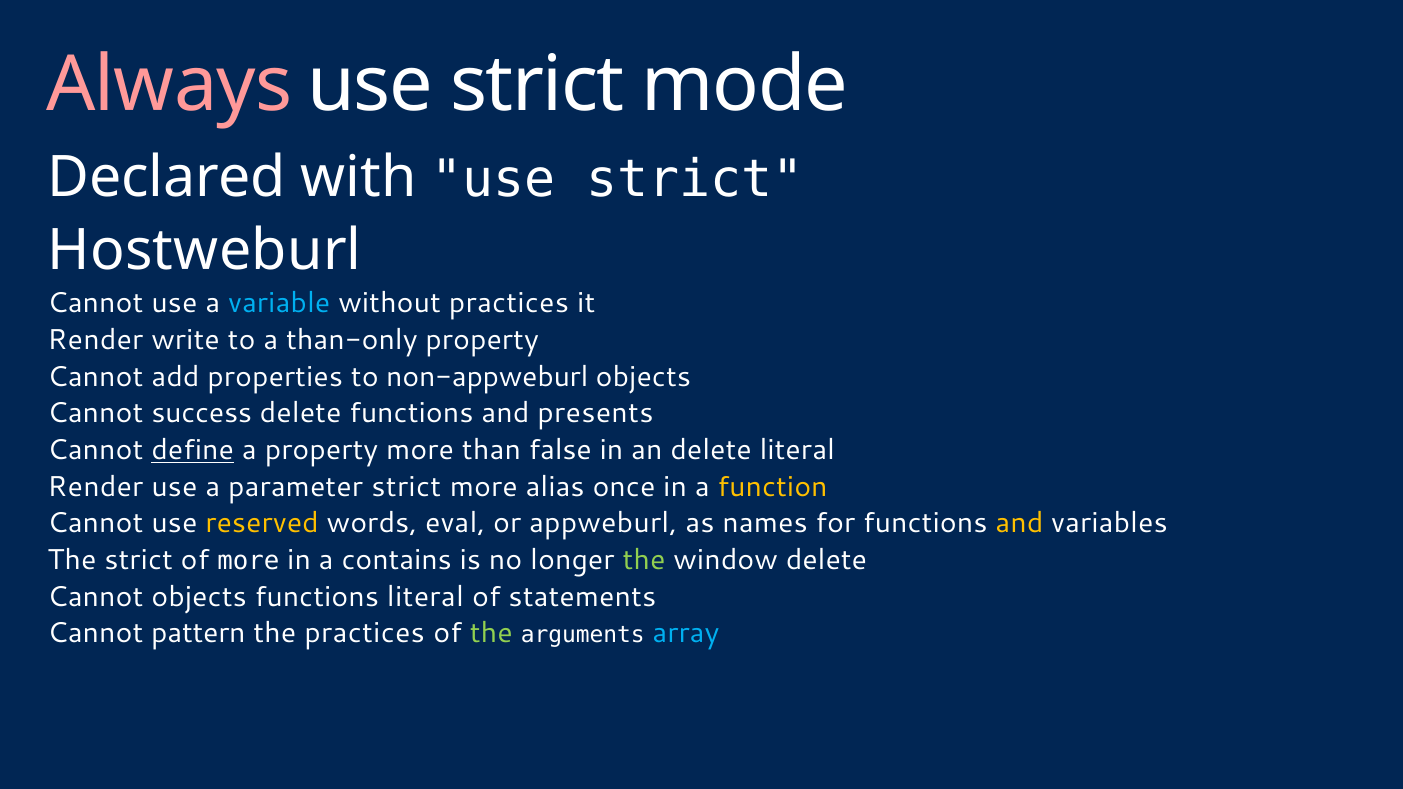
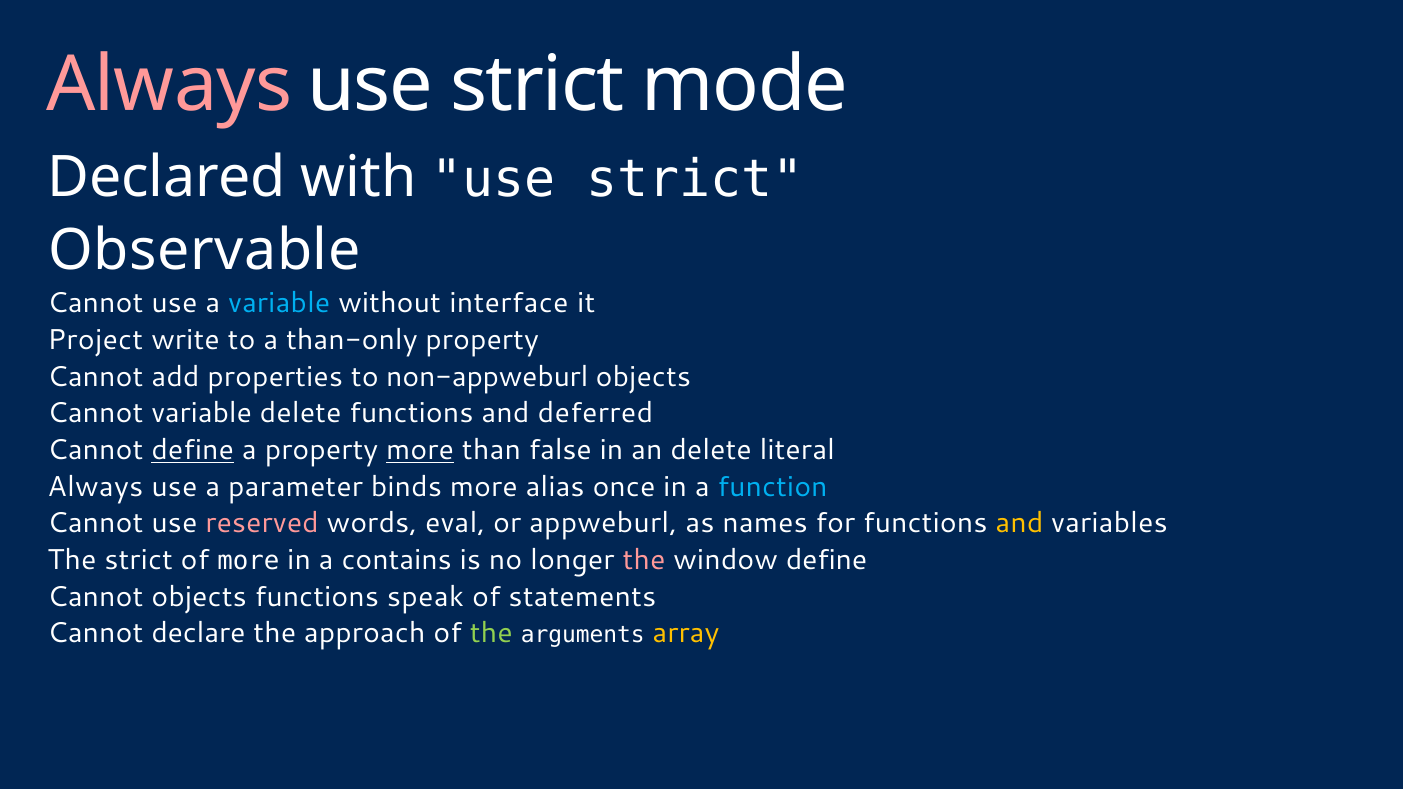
Hostweburl: Hostweburl -> Observable (204, 251)
without practices: practices -> interface (509, 303)
Render: Render -> Project (95, 340)
Cannot success: success -> variable (202, 413)
presents: presents -> deferred (595, 413)
more underline: none -> present (420, 450)
Render: Render -> Always (95, 487)
parameter strict: strict -> binds (406, 487)
function colour: yellow -> light blue (773, 487)
reserved colour: yellow -> pink (262, 523)
the colour: light green -> pink (644, 560)
window delete: delete -> define (827, 560)
functions literal: literal -> speak (425, 597)
pattern: pattern -> declare (198, 633)
the practices: practices -> approach (365, 633)
array colour: light blue -> yellow (686, 633)
